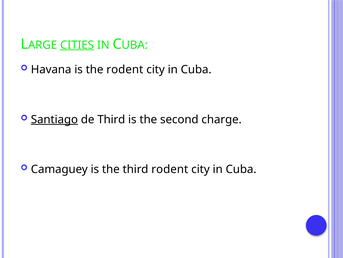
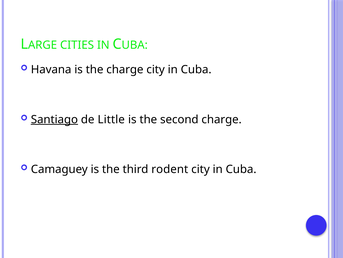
CITIES underline: present -> none (77, 45)
the rodent: rodent -> charge (125, 69)
de Third: Third -> Little (111, 119)
